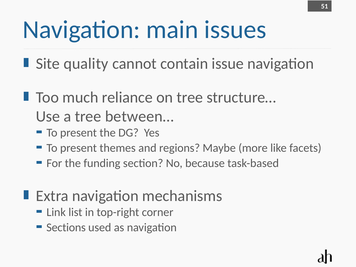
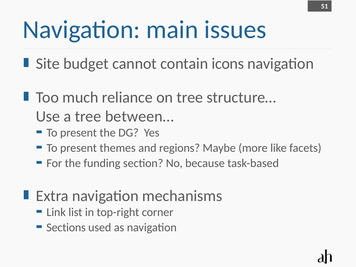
quality: quality -> budget (86, 64)
issue: issue -> icons (228, 64)
